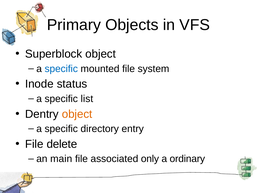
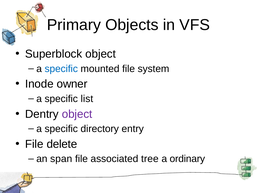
status: status -> owner (72, 84)
object colour: orange -> purple (77, 114)
main: main -> span (61, 159)
only: only -> tree (150, 159)
